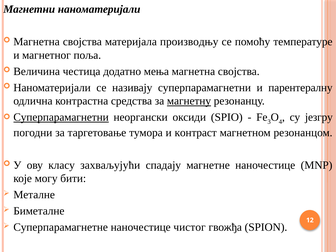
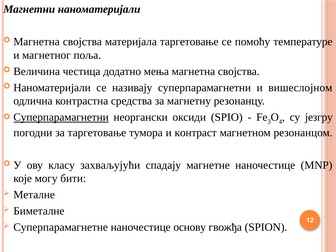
материјала производњу: производњу -> таргетовање (189, 42)
парентералну: парентералну -> вишеслојном (300, 88)
магнетну underline: present -> none (189, 101)
чистог: чистог -> основу (190, 227)
